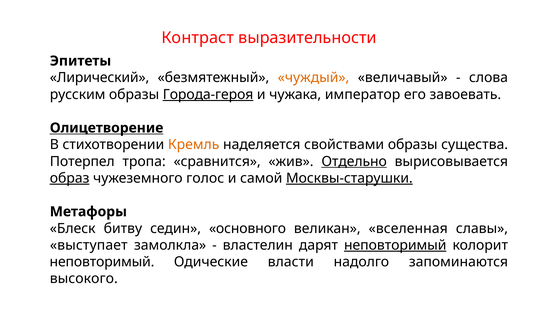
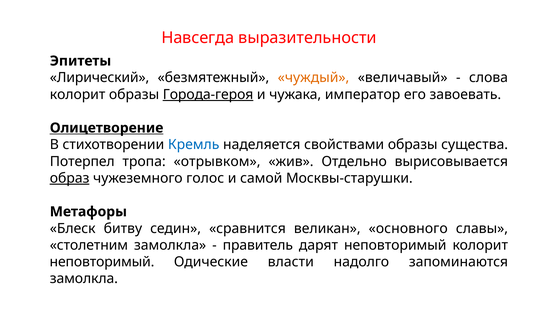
Контраст: Контраст -> Навсегда (198, 38)
русским: русским -> колорит (78, 94)
Кремль colour: orange -> blue (194, 145)
сравнится: сравнится -> отрывком (217, 161)
Отдельно underline: present -> none (354, 161)
Москвы-старушки underline: present -> none (349, 178)
основного: основного -> сравнится (247, 228)
вселенная: вселенная -> основного (408, 228)
выступает: выступает -> столетним (89, 245)
властелин: властелин -> правитель (258, 245)
неповторимый underline: present -> none (395, 245)
высокого: высокого -> замолкла (84, 279)
